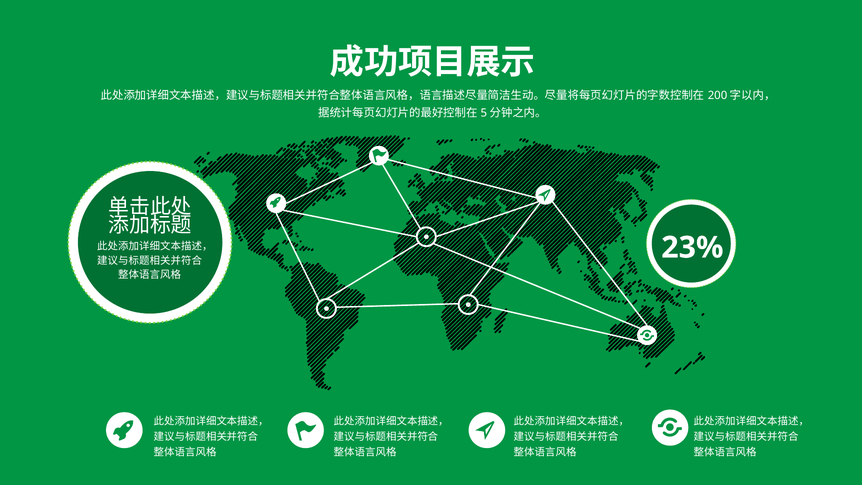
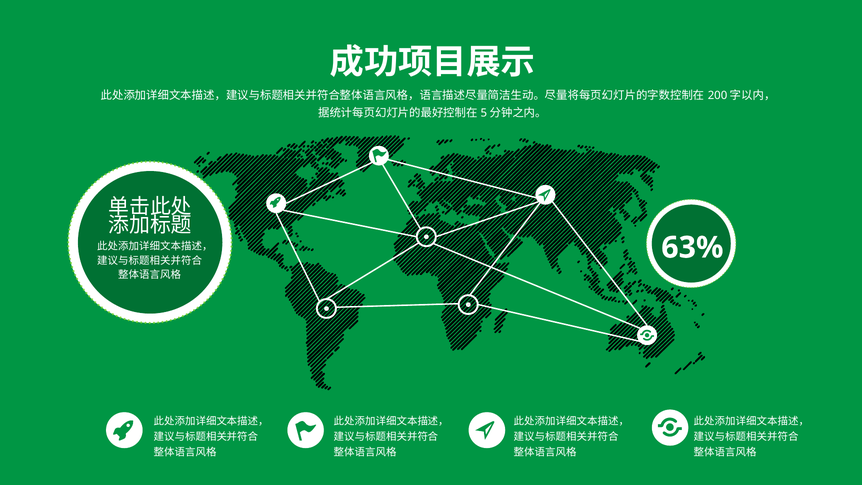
23%: 23% -> 63% (692, 247)
